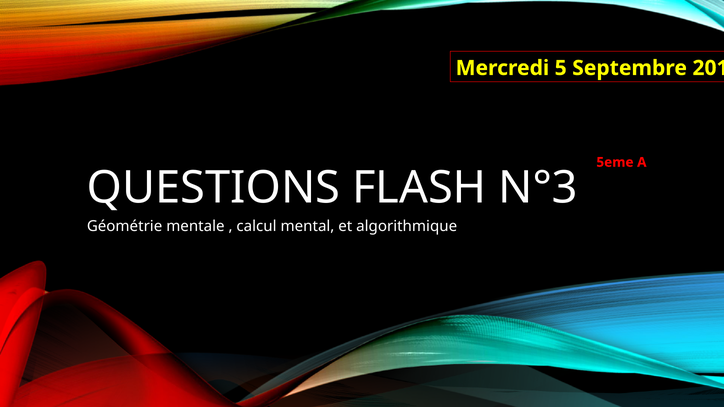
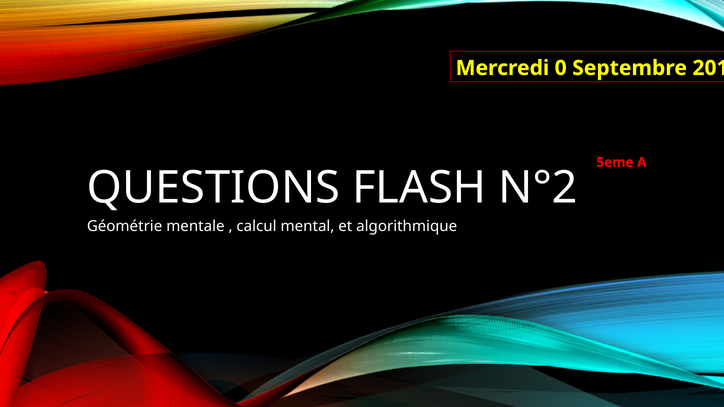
5: 5 -> 0 (561, 68)
N°3: N°3 -> N°2 (538, 188)
